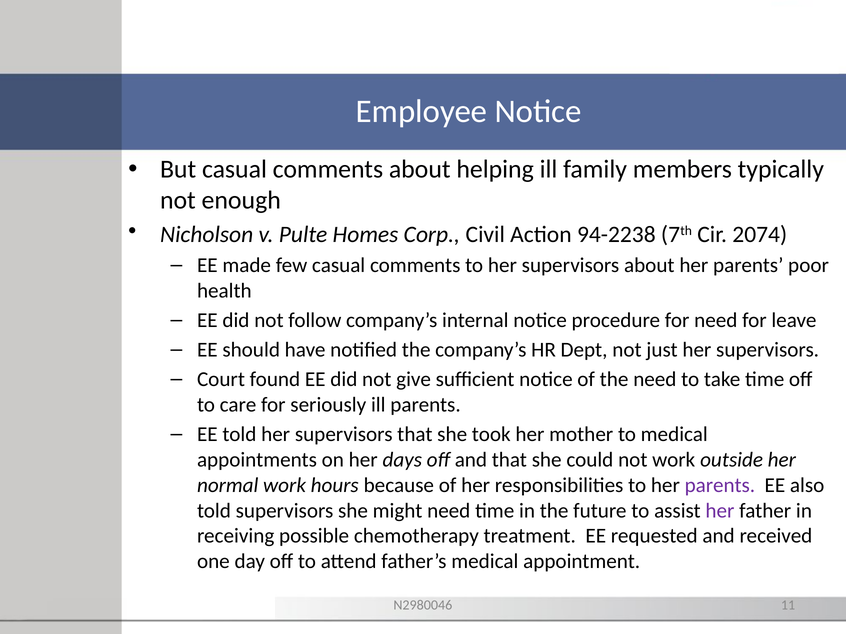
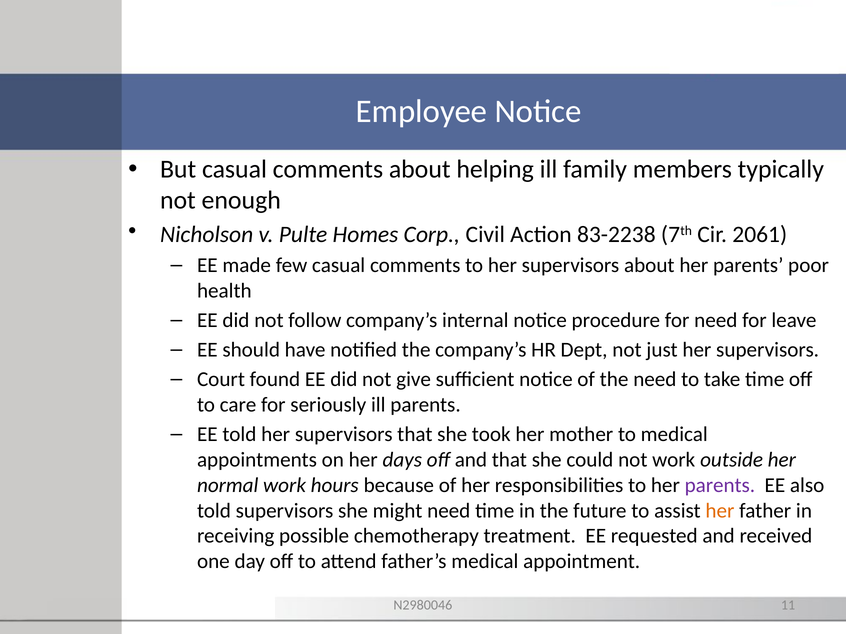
94-2238: 94-2238 -> 83-2238 (616, 235)
2074: 2074 -> 2061 (760, 235)
her colour: purple -> orange (720, 511)
